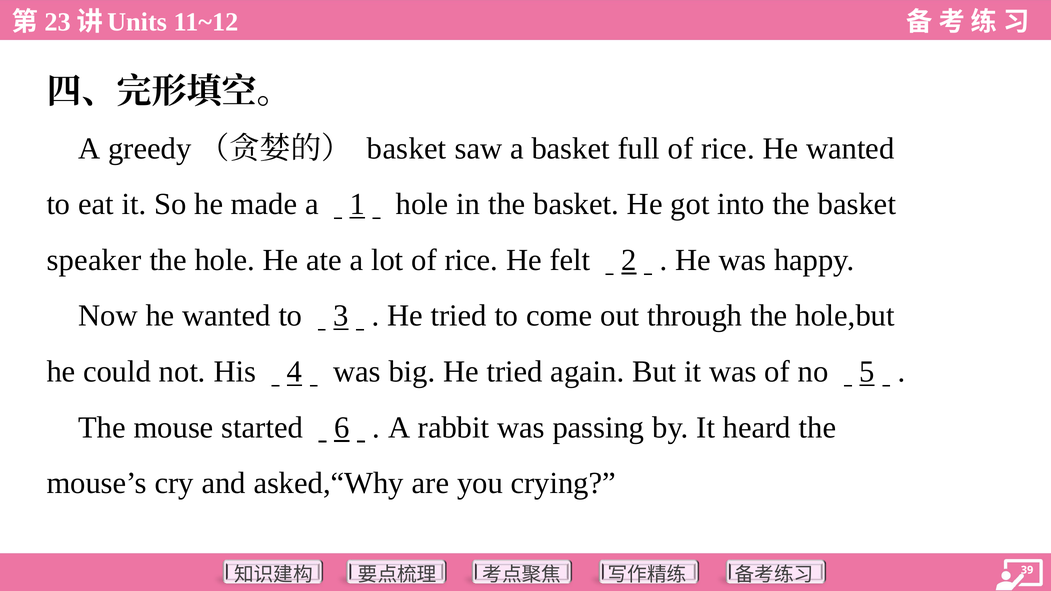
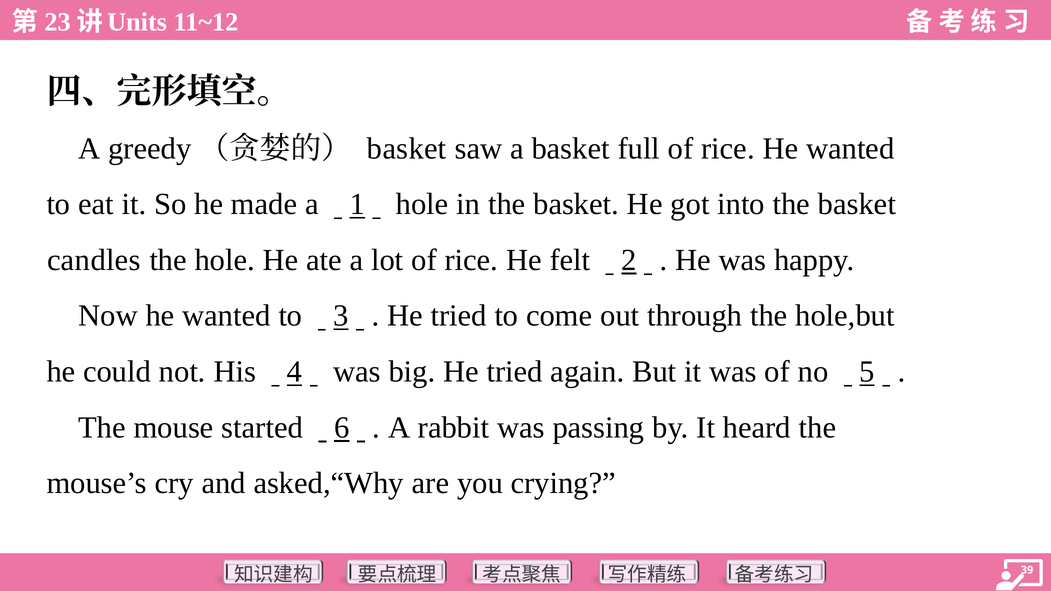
speaker: speaker -> candles (94, 260)
